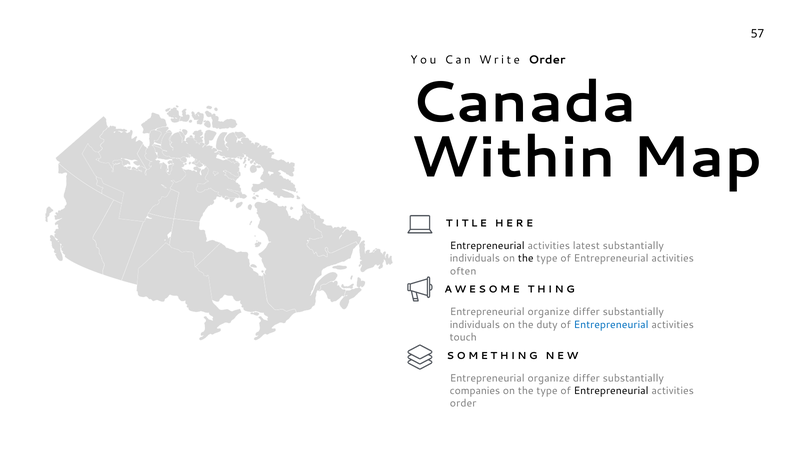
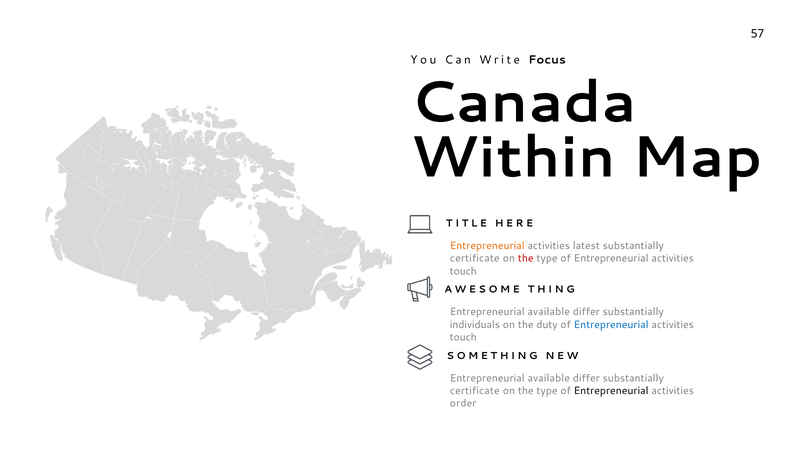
Write Order: Order -> Focus (547, 60)
Entrepreneurial colour: black -> orange (487, 246)
individuals: individuals -> certificate (475, 258)
the colour: black -> red (526, 258)
often: often -> touch (463, 271)
organize: organize -> available (549, 312)
organize: organize -> available (549, 378)
companies: companies -> certificate (475, 391)
